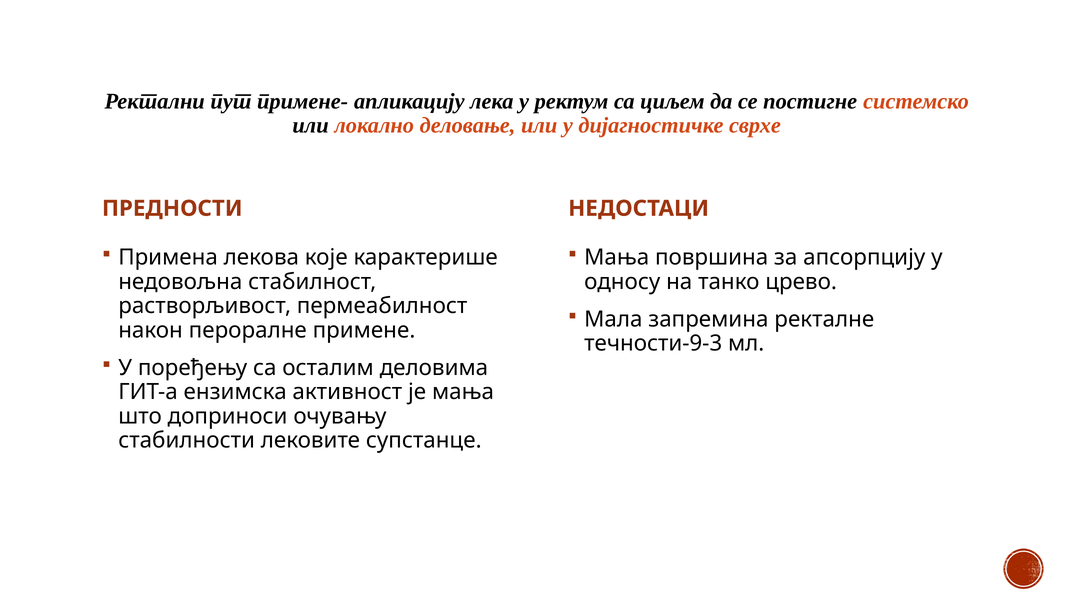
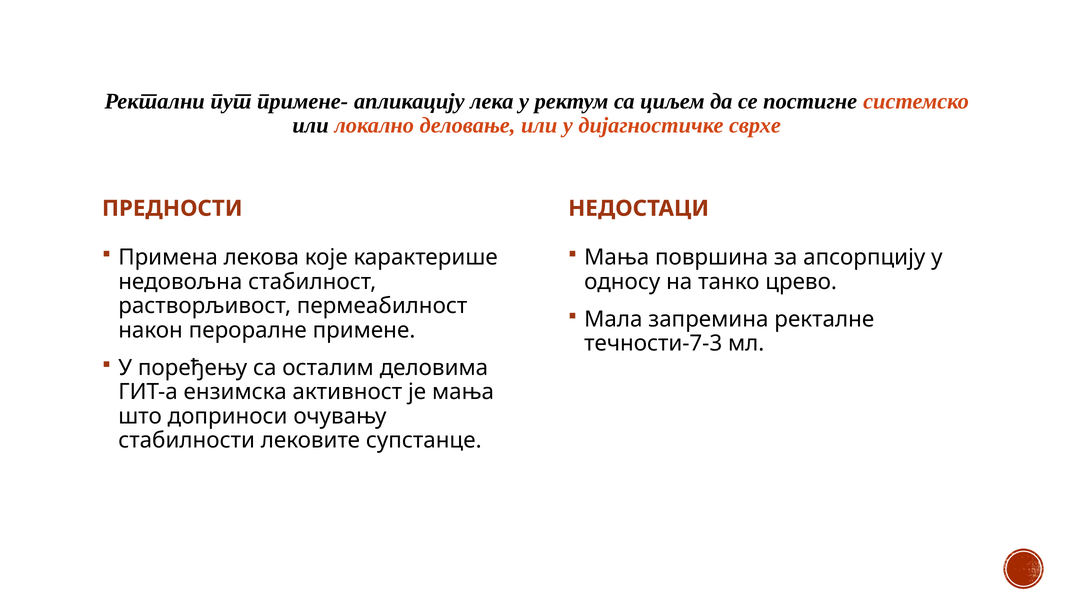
течности-9-3: течности-9-3 -> течности-7-3 (653, 343)
